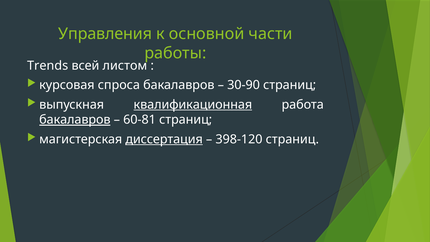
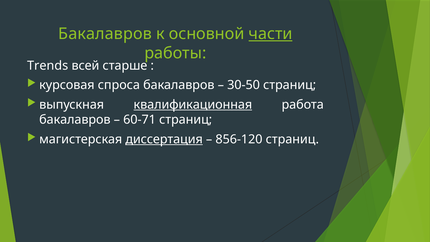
Управления: Управления -> Бакалавров (105, 34)
части underline: none -> present (271, 34)
листом: листом -> старше (125, 66)
30-90: 30-90 -> 30-50 (244, 85)
бакалавров underline: present -> none (75, 120)
60-81: 60-81 -> 60-71 (140, 120)
398-120: 398-120 -> 856-120 (239, 139)
